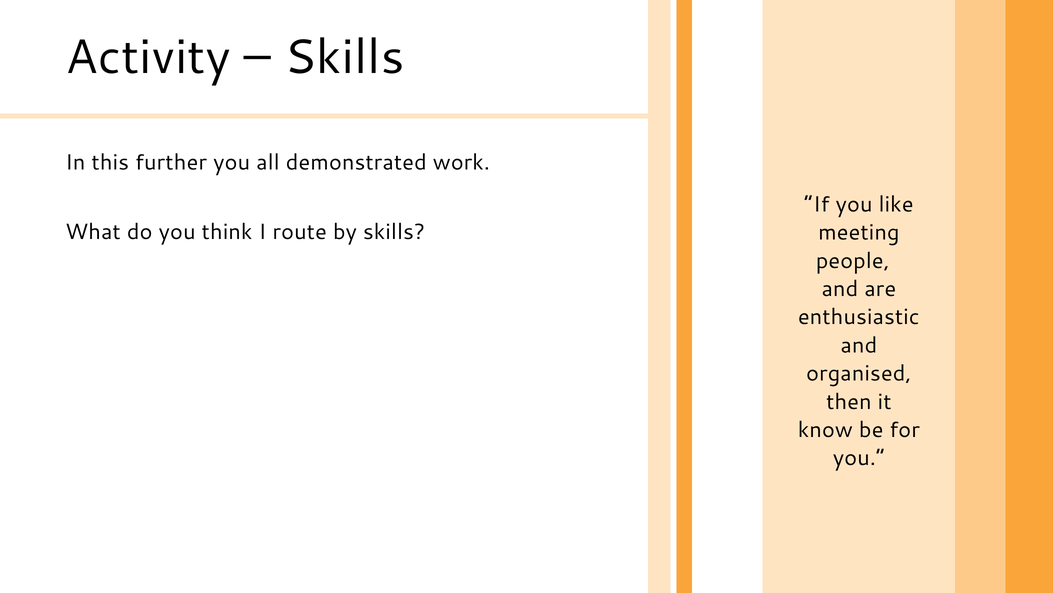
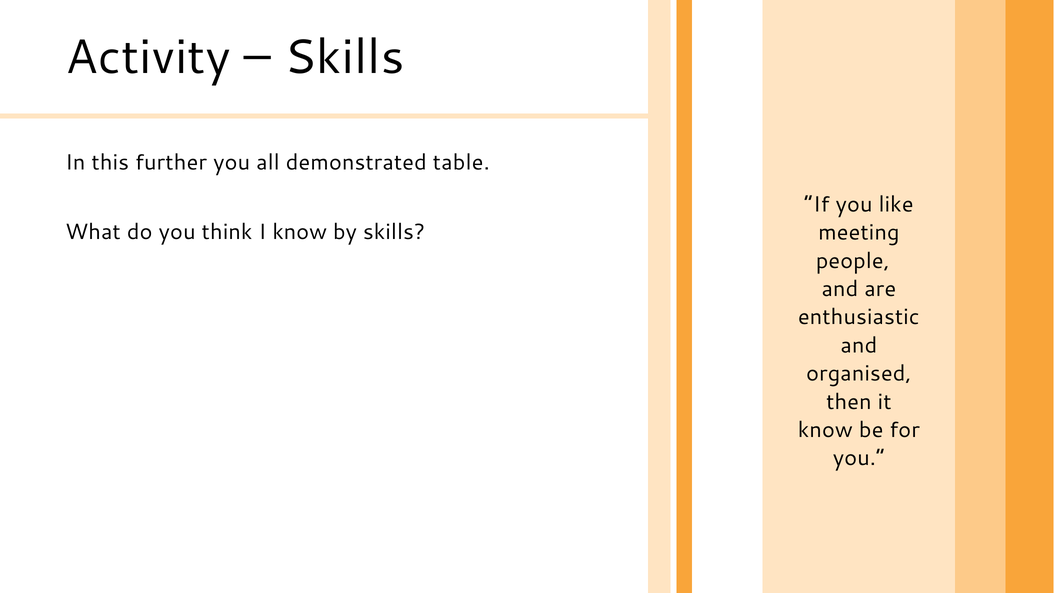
work: work -> table (461, 162)
I route: route -> know (300, 232)
